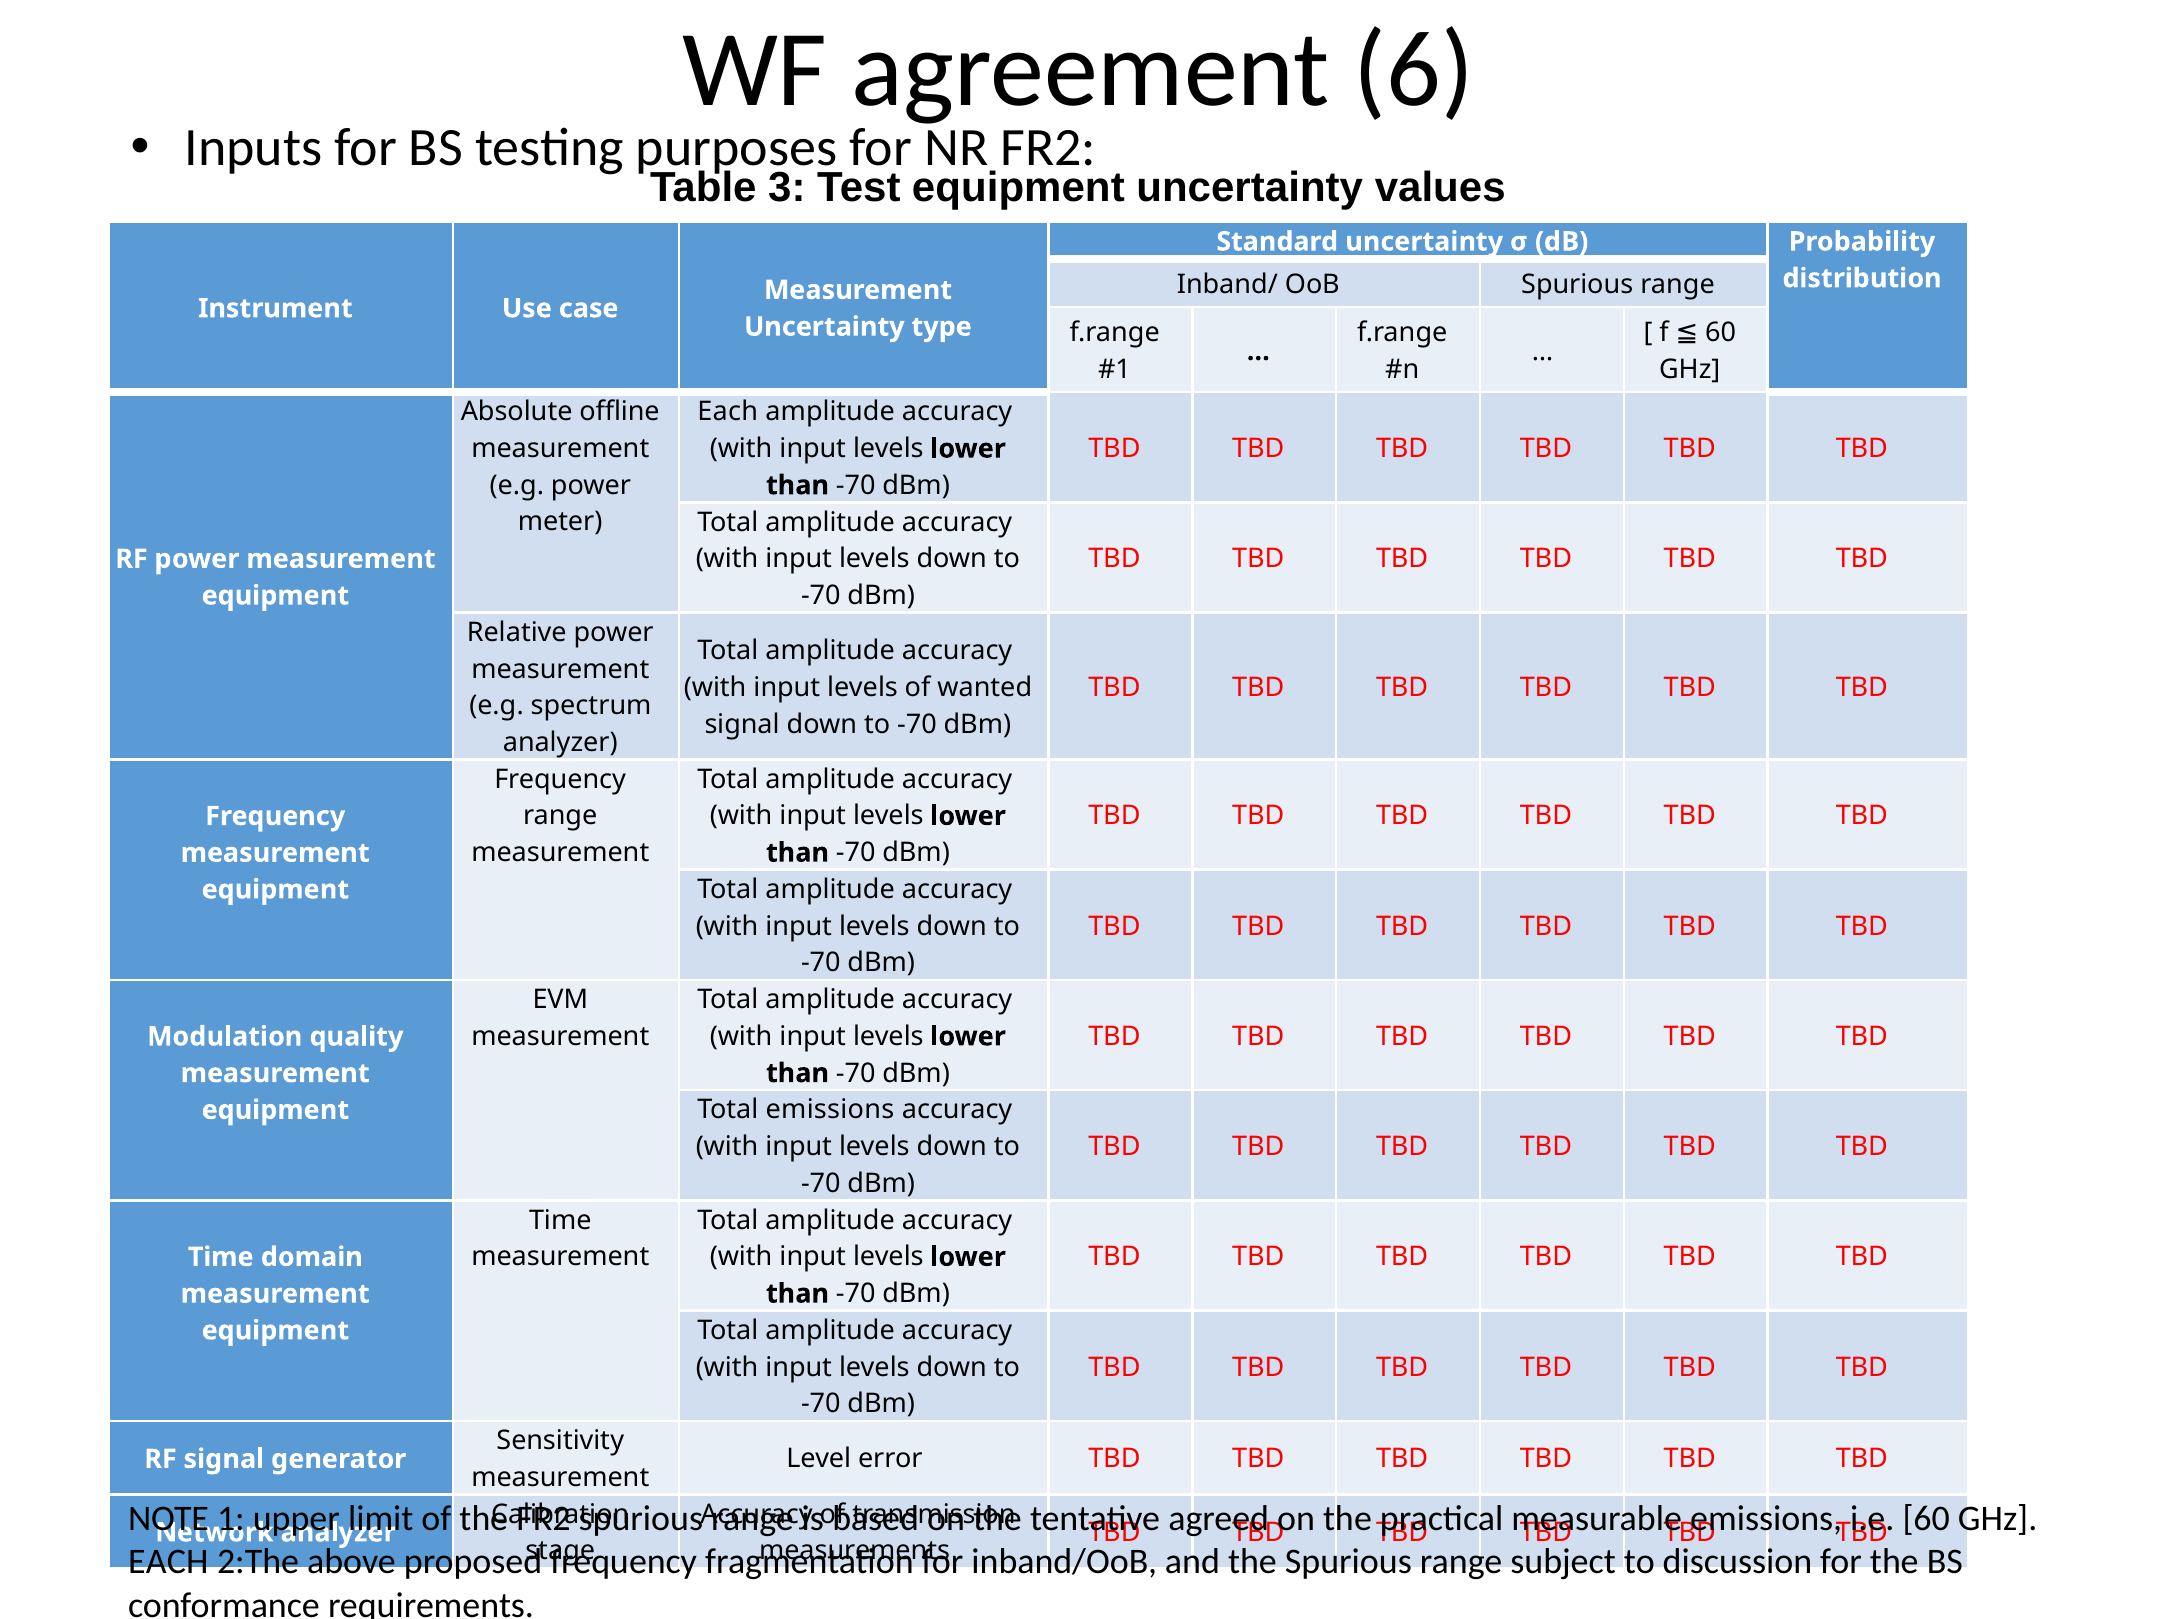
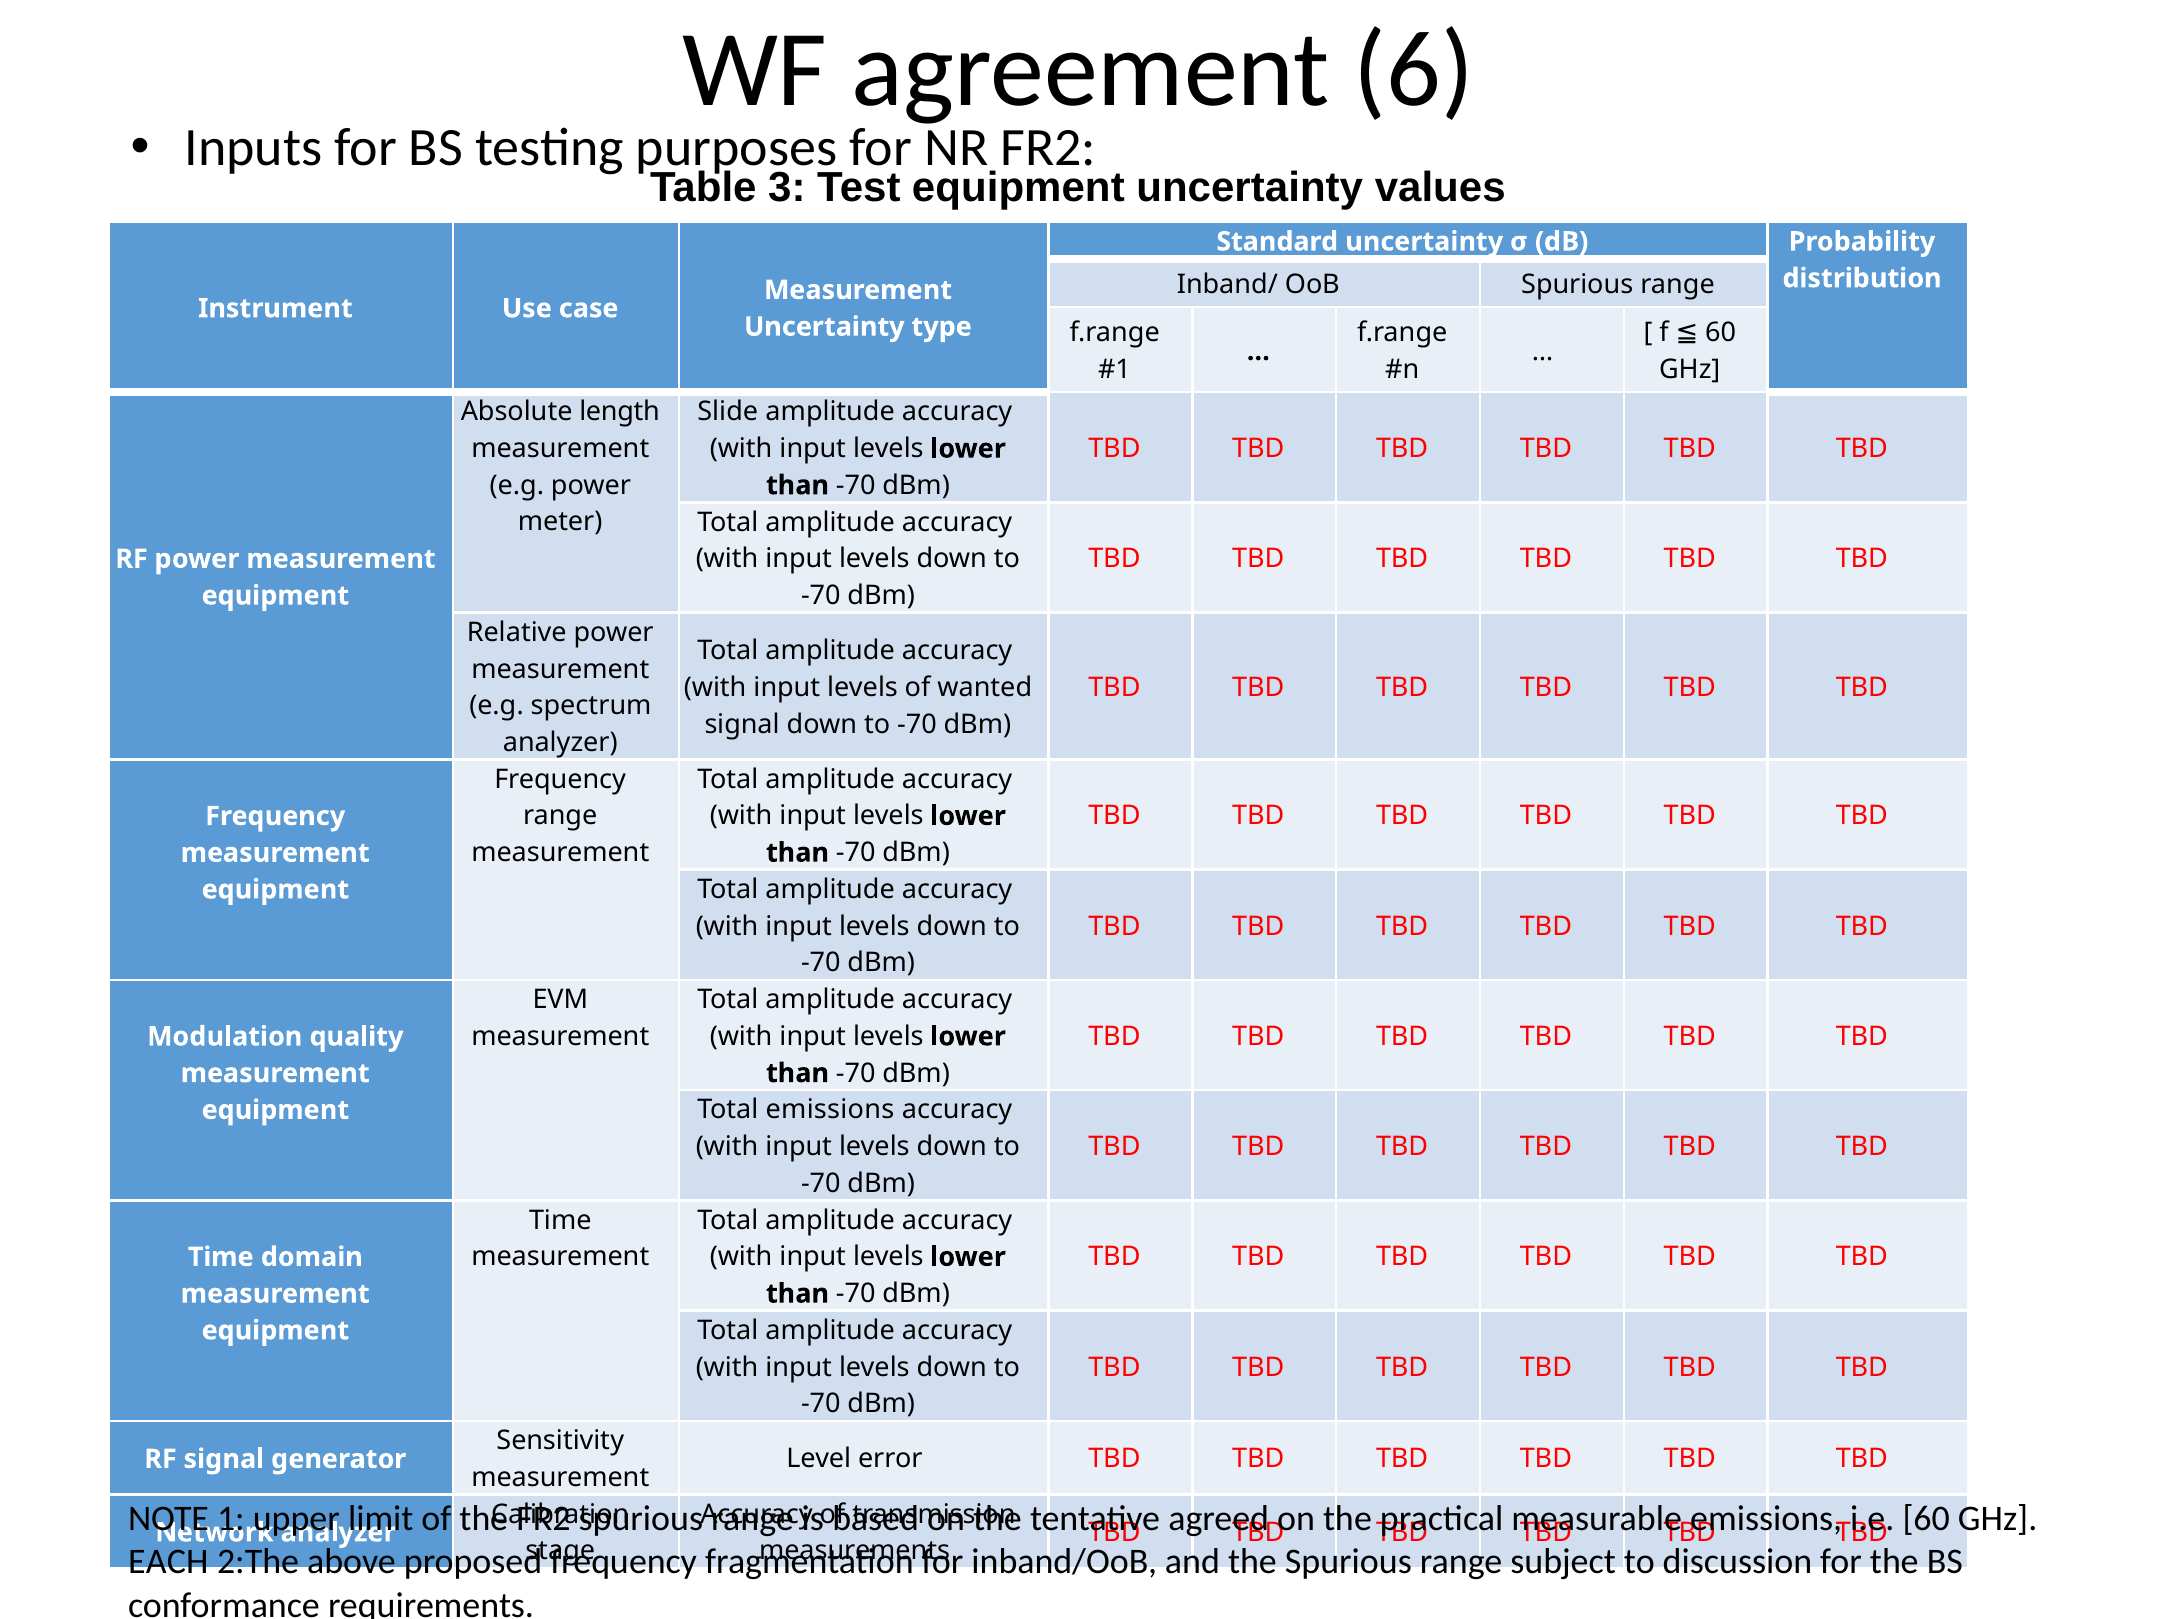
offline: offline -> length (620, 412)
Each: Each -> Slide (728, 412)
